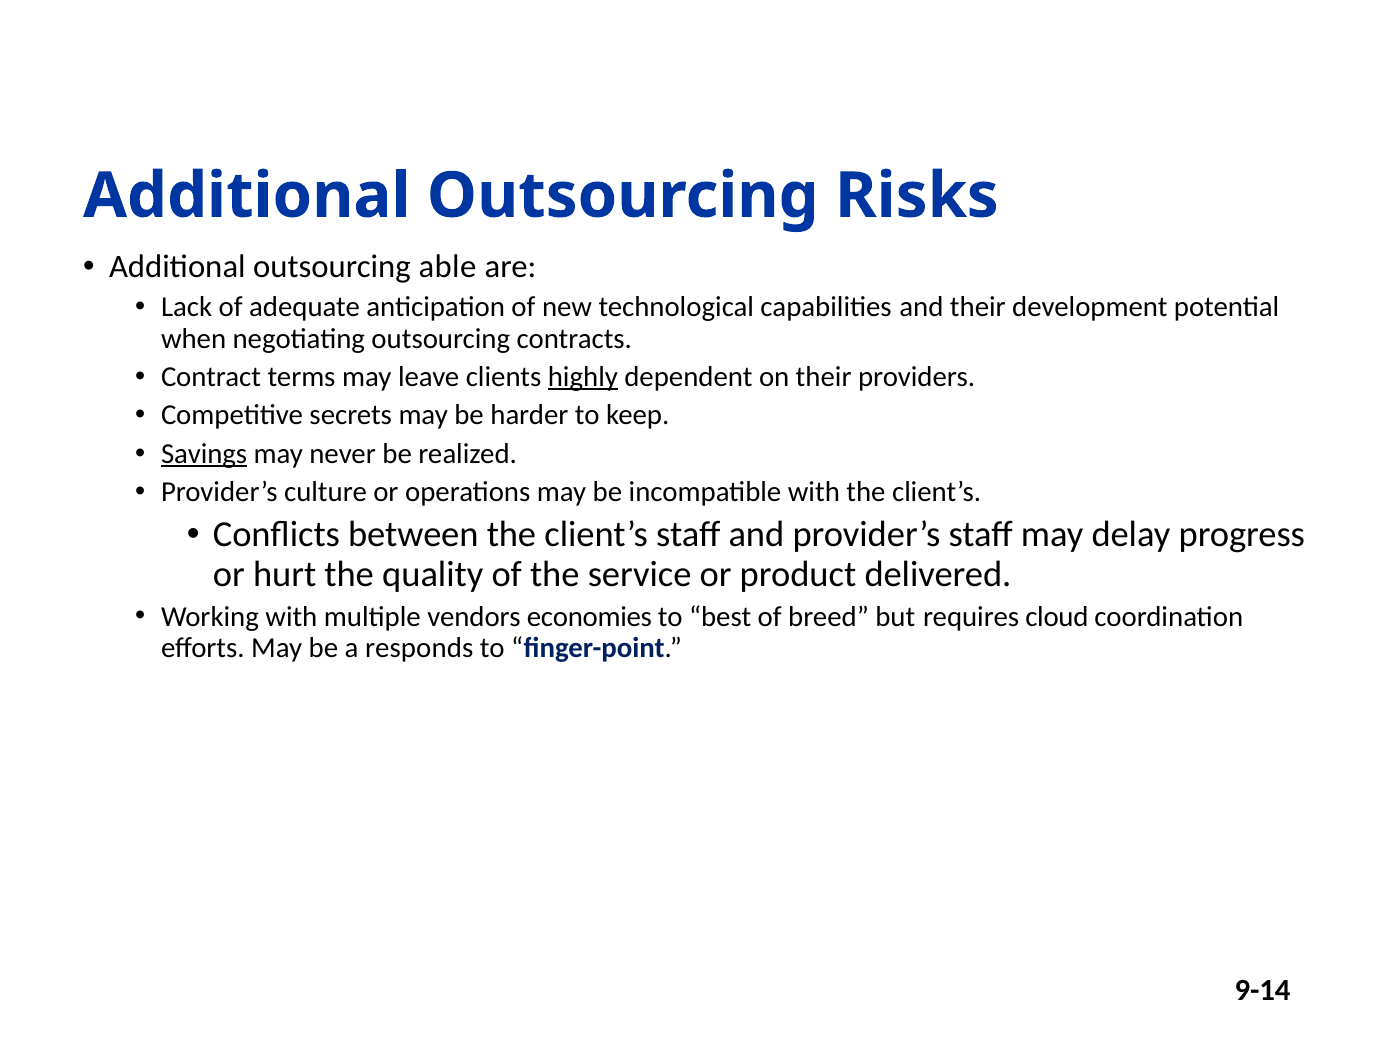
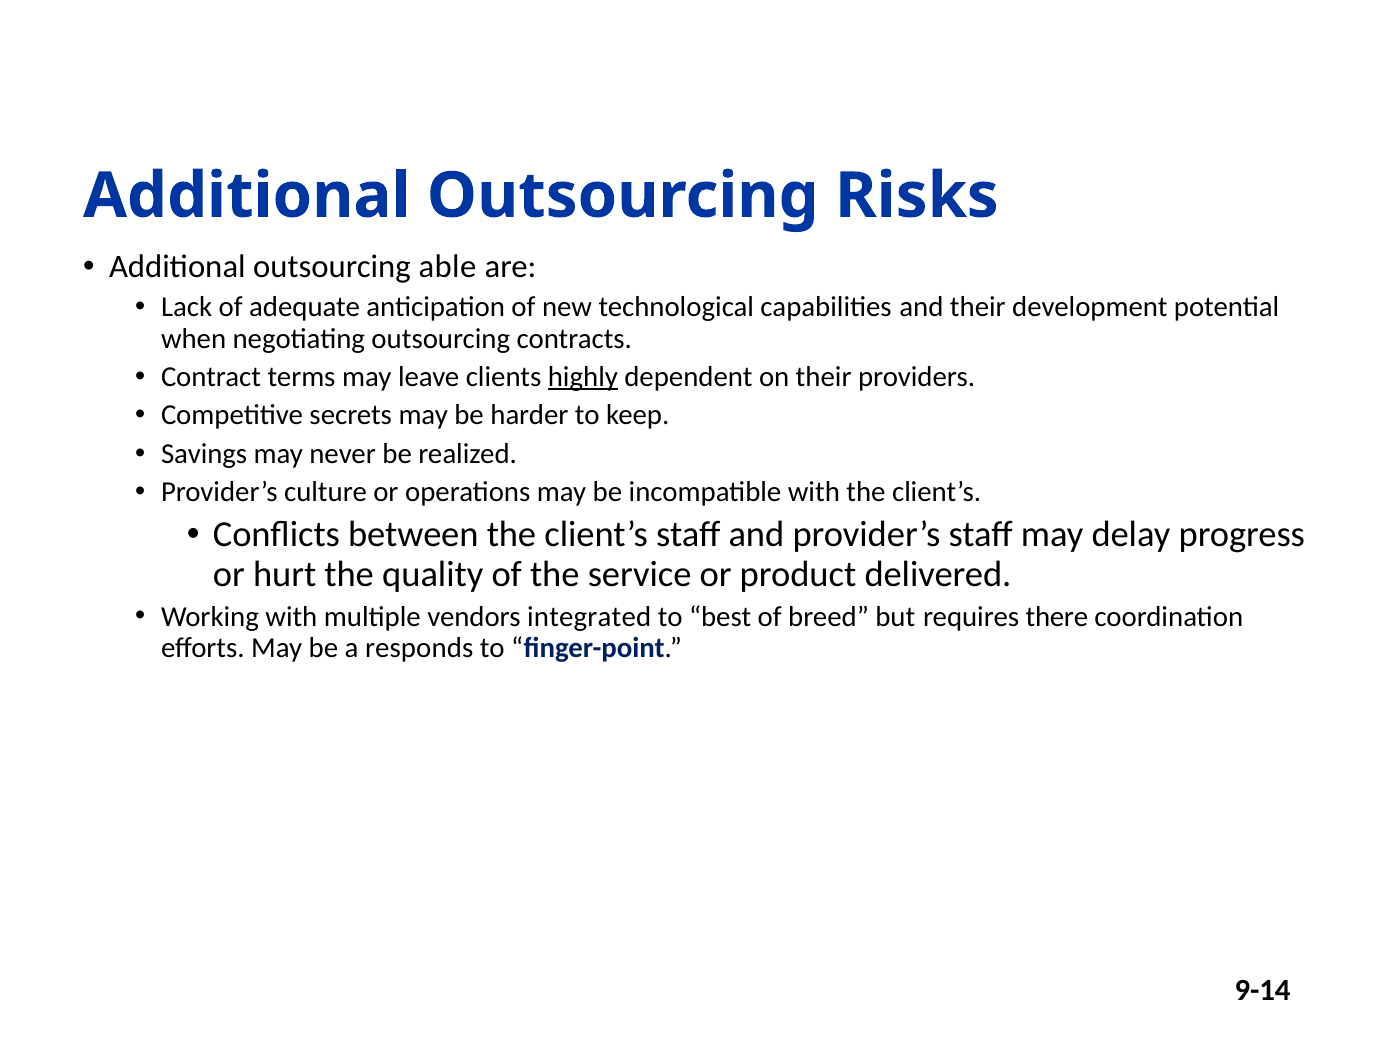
Savings underline: present -> none (204, 454)
economies: economies -> integrated (589, 617)
cloud: cloud -> there (1057, 617)
